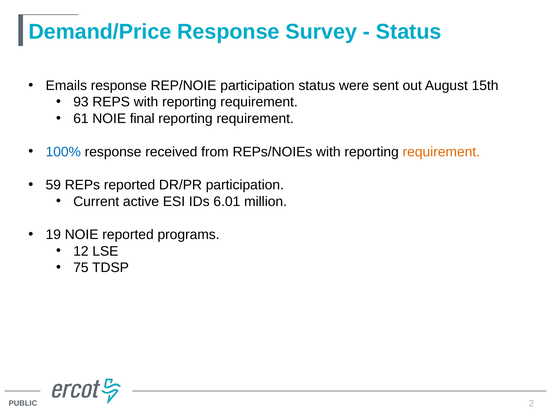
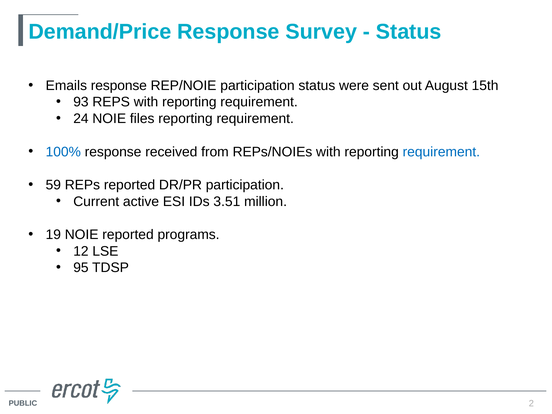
61: 61 -> 24 (81, 119)
final: final -> files (142, 119)
requirement colour: orange -> blue (441, 152)
6.01: 6.01 -> 3.51 (227, 201)
75: 75 -> 95 (81, 268)
